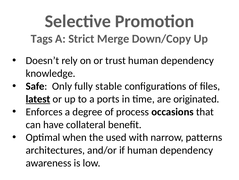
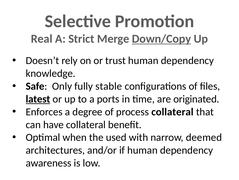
Tags: Tags -> Real (42, 39)
Down/Copy underline: none -> present (161, 39)
process occasions: occasions -> collateral (172, 111)
patterns: patterns -> deemed (204, 137)
